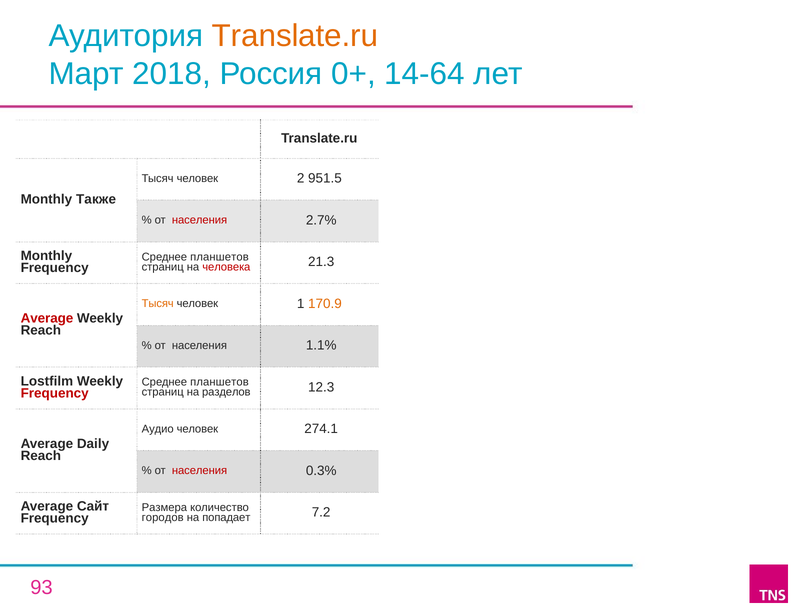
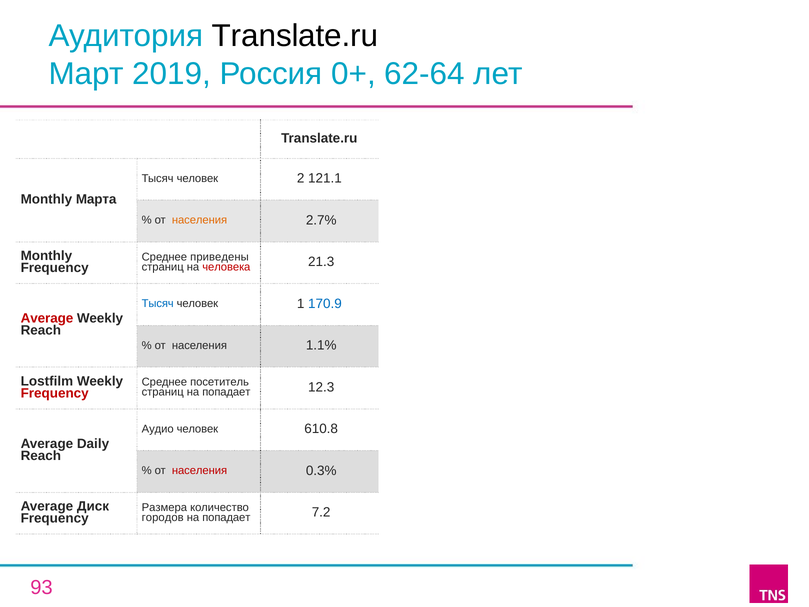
Translate.ru colour: orange -> black (295, 36)
2018: 2018 -> 2019 (172, 74)
14-64: 14-64 -> 62-64 (425, 74)
951.5: 951.5 -> 121.1 (325, 178)
Также: Также -> Марта (96, 199)
населения colour: red -> orange (200, 220)
планшетов: планшетов -> приведены (219, 257)
Тысяч colour: orange -> blue (158, 304)
170.9 colour: orange -> blue (325, 303)
планшетов: планшетов -> посетитель (220, 382)
страниц на разделов: разделов -> попадает (226, 392)
274.1: 274.1 -> 610.8 (321, 429)
Сайт: Сайт -> Диск (93, 506)
